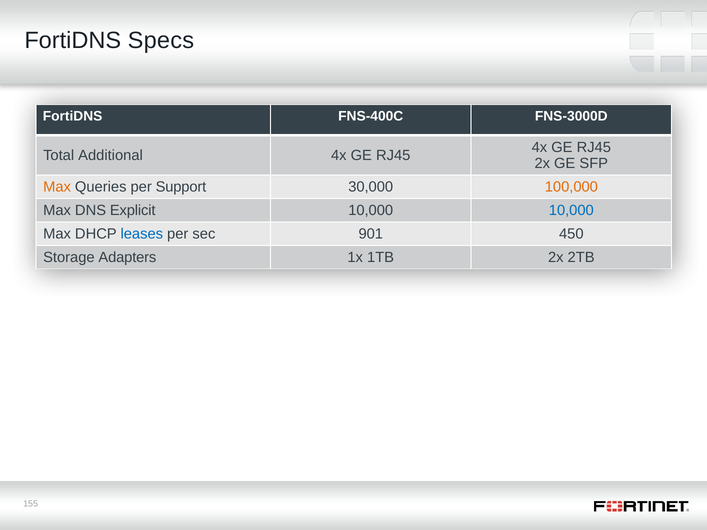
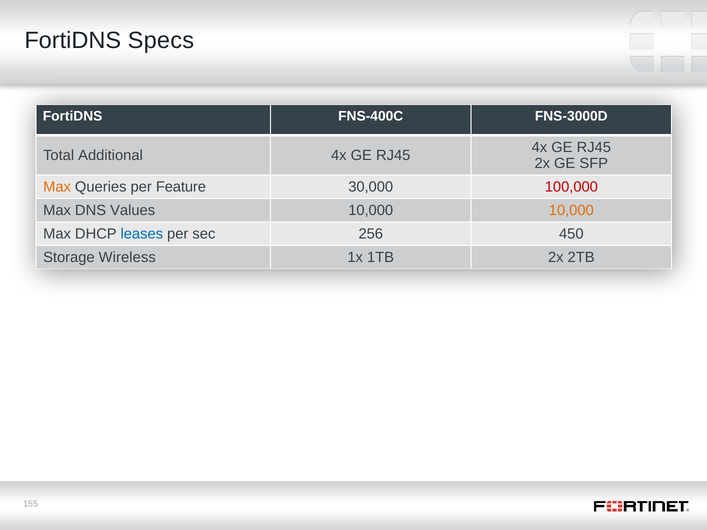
Support: Support -> Feature (181, 187)
100,000 colour: orange -> red (571, 187)
Explicit: Explicit -> Values (133, 211)
10,000 colour: blue -> orange (571, 211)
901: 901 -> 256 (371, 234)
Adapters: Adapters -> Wireless (127, 257)
